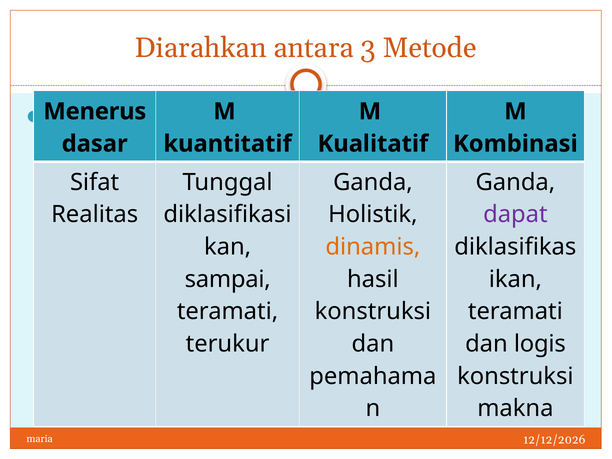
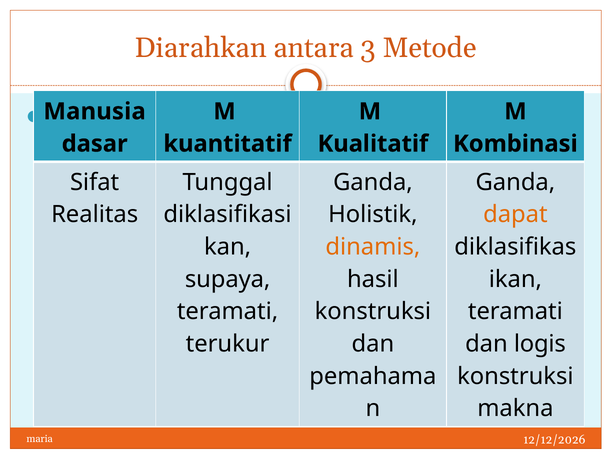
Menerus: Menerus -> Manusia (95, 111)
dapat colour: purple -> orange (515, 215)
sampai: sampai -> supaya (228, 279)
